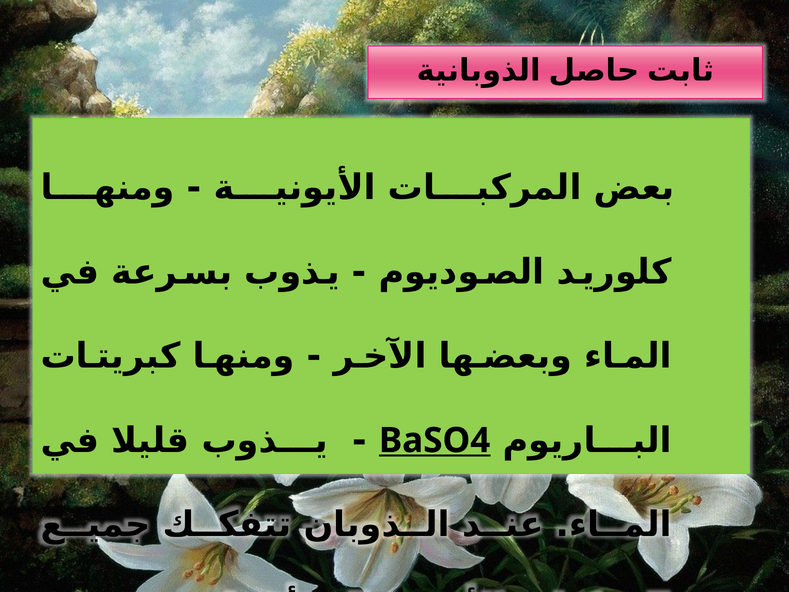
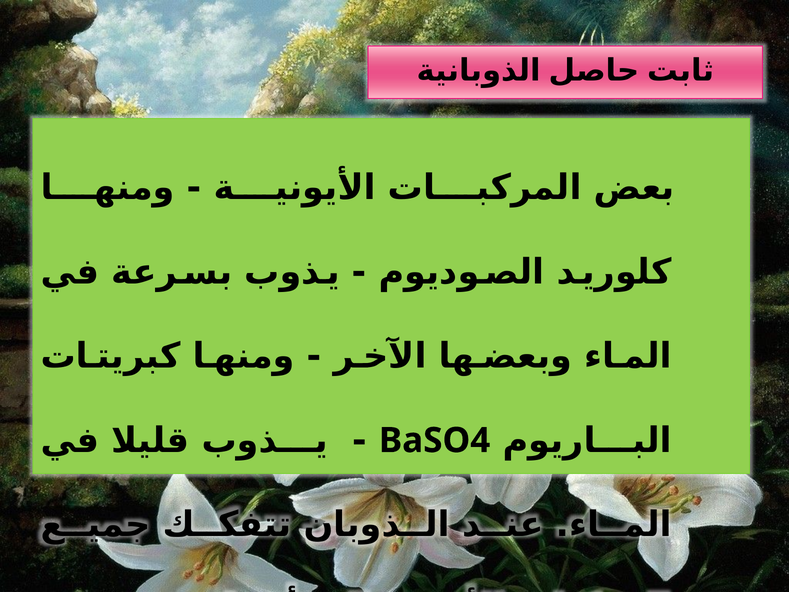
BaSO4 underline: present -> none (435, 440)
